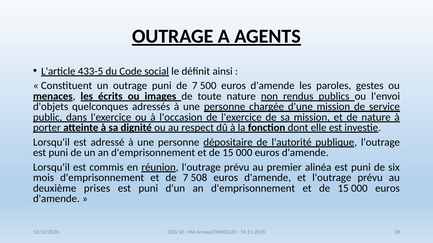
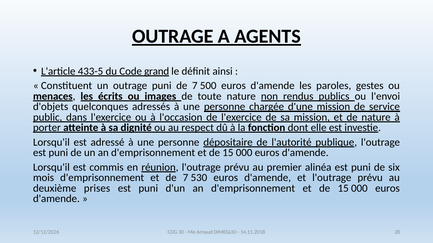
social: social -> grand (157, 71)
508: 508 -> 530 (199, 178)
